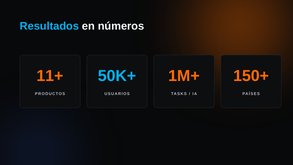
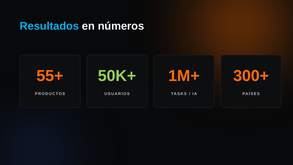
11+: 11+ -> 55+ (50, 76)
50K+ colour: light blue -> light green (117, 76)
150+: 150+ -> 300+ (251, 76)
